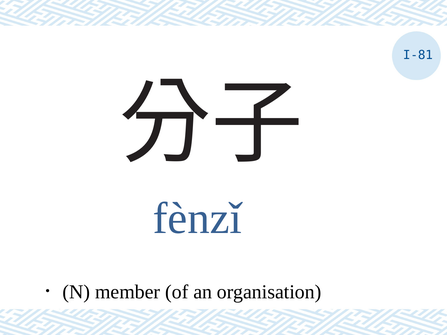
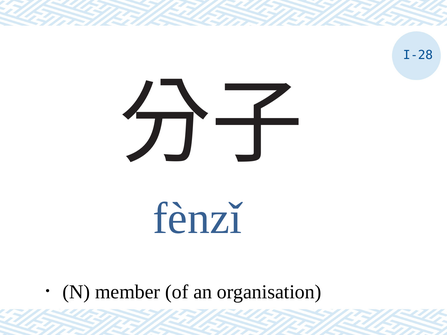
I-81: I-81 -> I-28 (418, 55)
